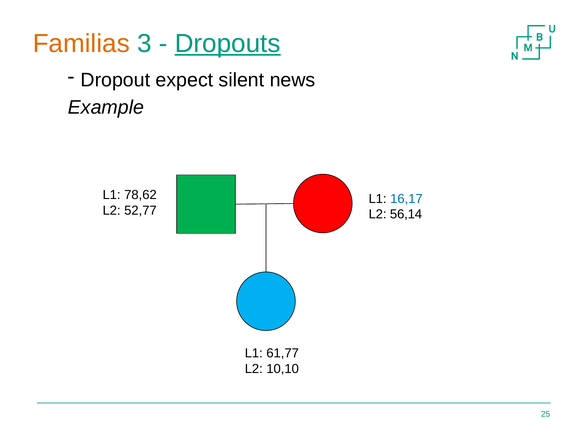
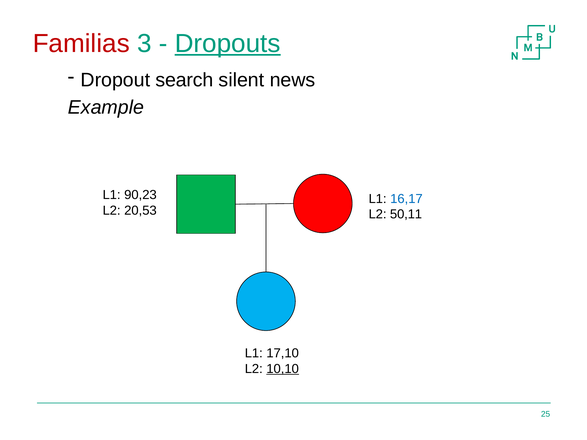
Familias colour: orange -> red (81, 44)
expect: expect -> search (185, 80)
78,62: 78,62 -> 90,23 (140, 195)
52,77: 52,77 -> 20,53 (140, 211)
56,14: 56,14 -> 50,11 (406, 214)
61,77: 61,77 -> 17,10 (283, 353)
10,10 underline: none -> present (283, 369)
